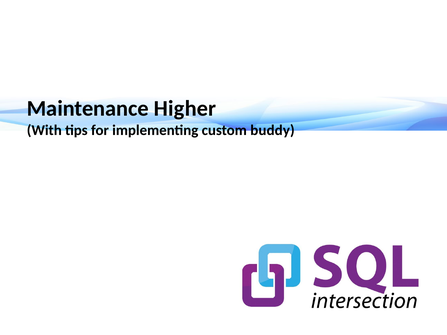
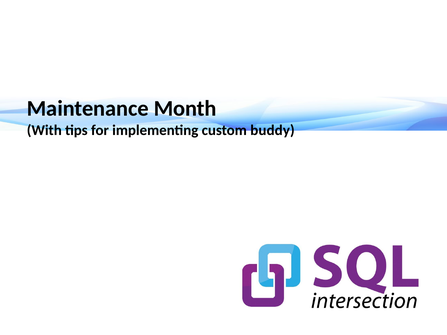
Higher: Higher -> Month (185, 109)
